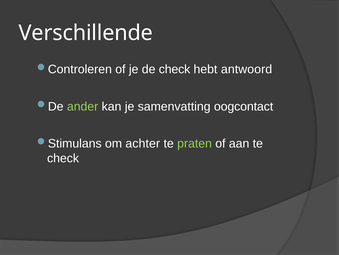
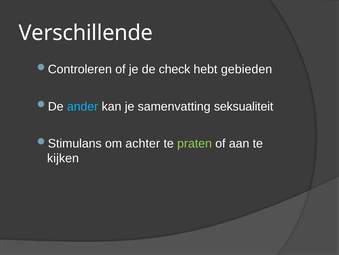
antwoord: antwoord -> gebieden (247, 69)
ander colour: light green -> light blue (83, 106)
oogcontact: oogcontact -> seksualiteit (244, 106)
check: check -> kijken (63, 158)
